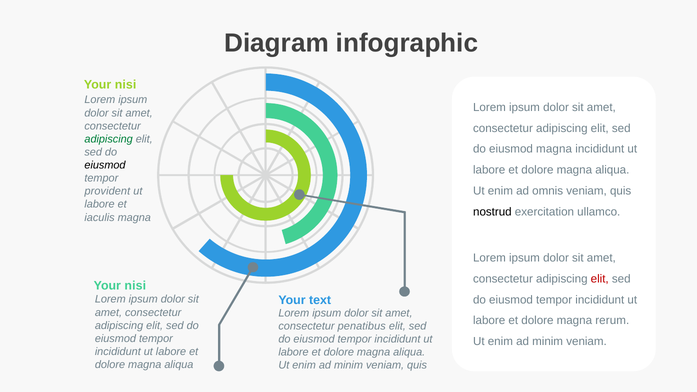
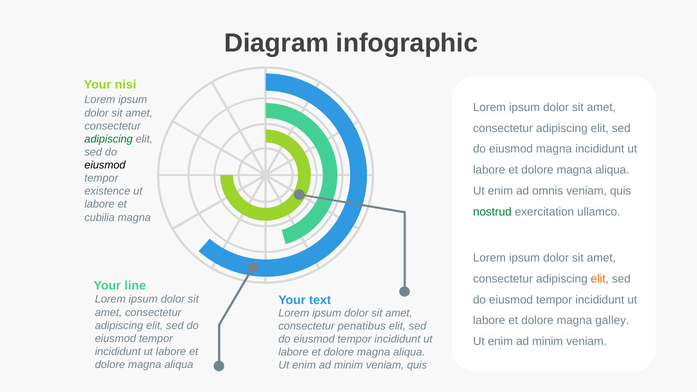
provident: provident -> existence (107, 191)
nostrud colour: black -> green (492, 212)
iaculis: iaculis -> cubilia (100, 217)
elit colour: red -> orange (600, 279)
nisi: nisi -> line (135, 286)
rerum: rerum -> galley (612, 321)
